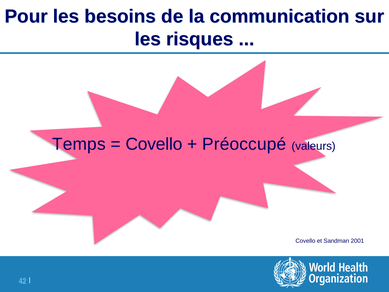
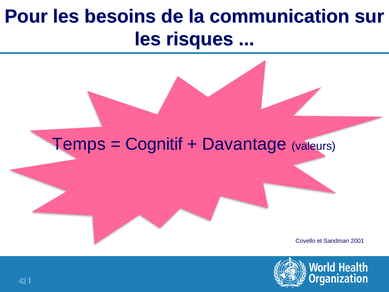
Covello: Covello -> Cognitif (154, 144)
Préoccupé: Préoccupé -> Davantage (244, 144)
